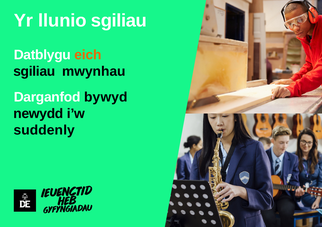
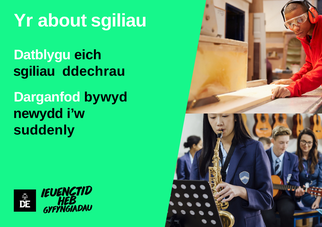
llunio: llunio -> about (63, 21)
eich colour: orange -> black (88, 55)
mwynhau: mwynhau -> ddechrau (94, 72)
